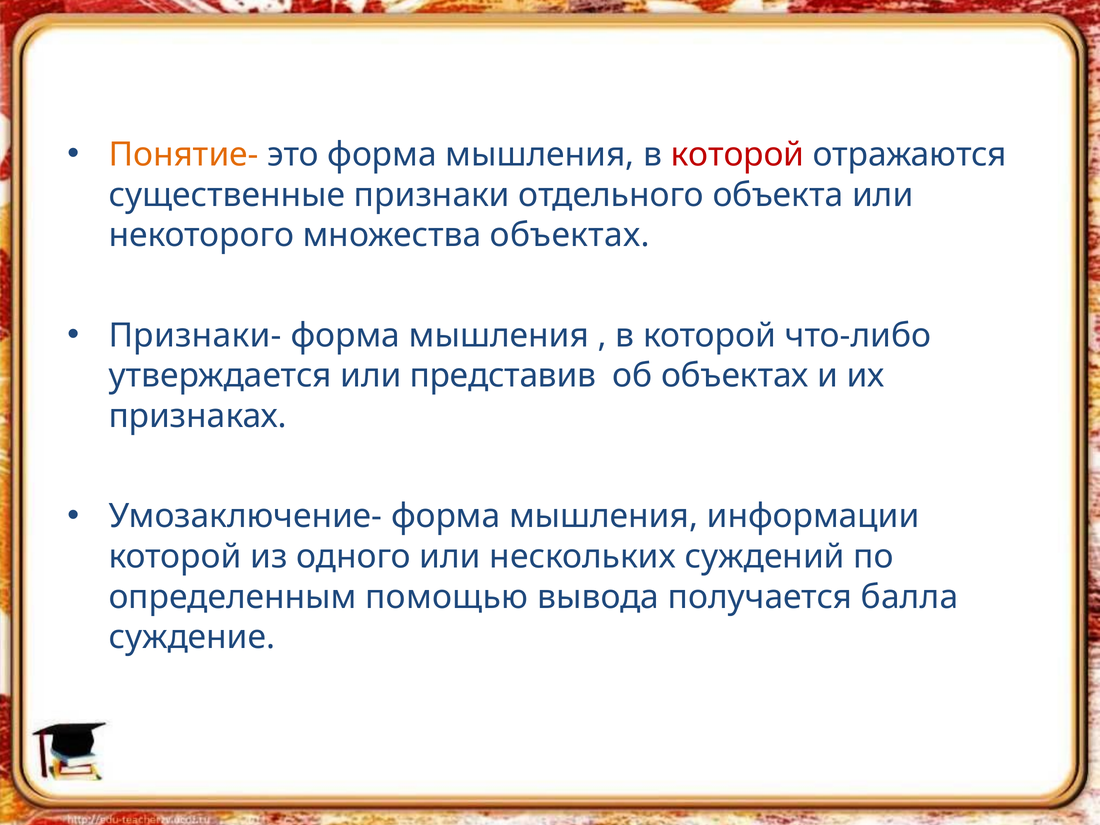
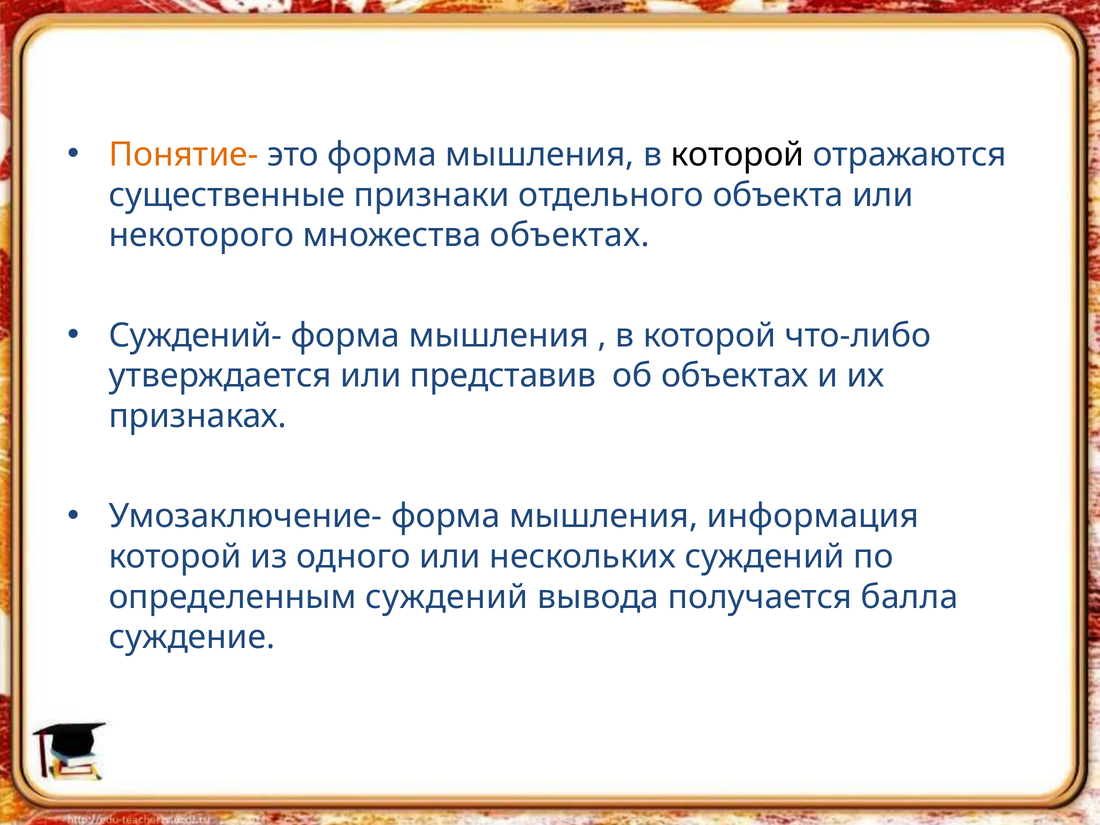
которой colour: red -> black (737, 155)
Признаки-: Признаки- -> Суждений- (195, 335)
информации: информации -> информация (813, 516)
определенным помощью: помощью -> суждений (447, 597)
